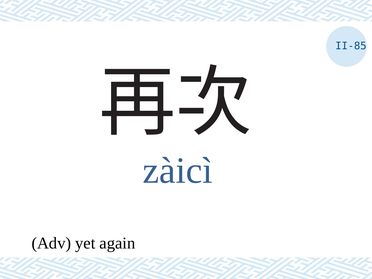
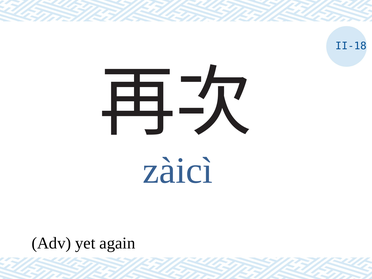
II-85: II-85 -> II-18 (351, 46)
